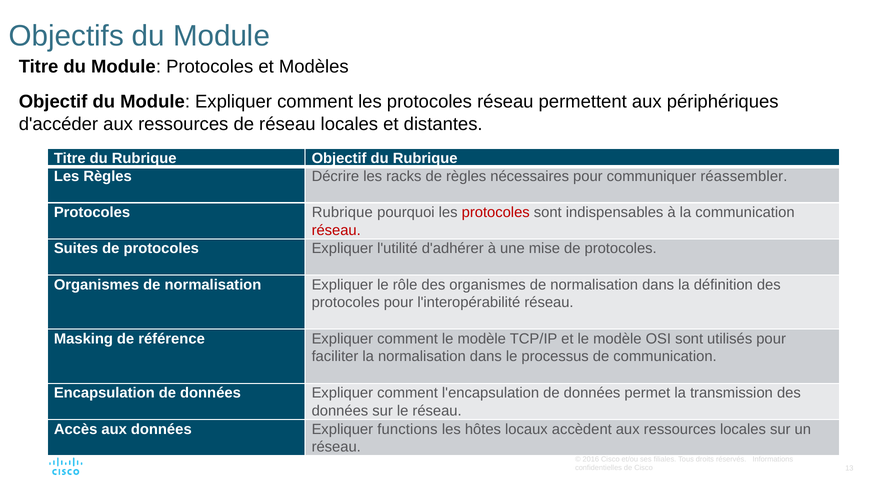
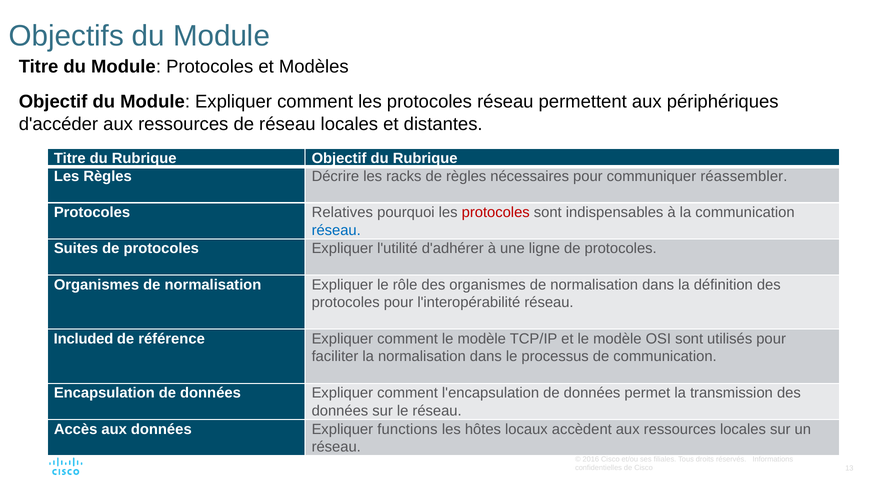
Protocoles Rubrique: Rubrique -> Relatives (342, 212)
réseau colour: red -> blue (336, 230)
mise: mise -> ligne (544, 249)
Masking: Masking -> Included (84, 339)
